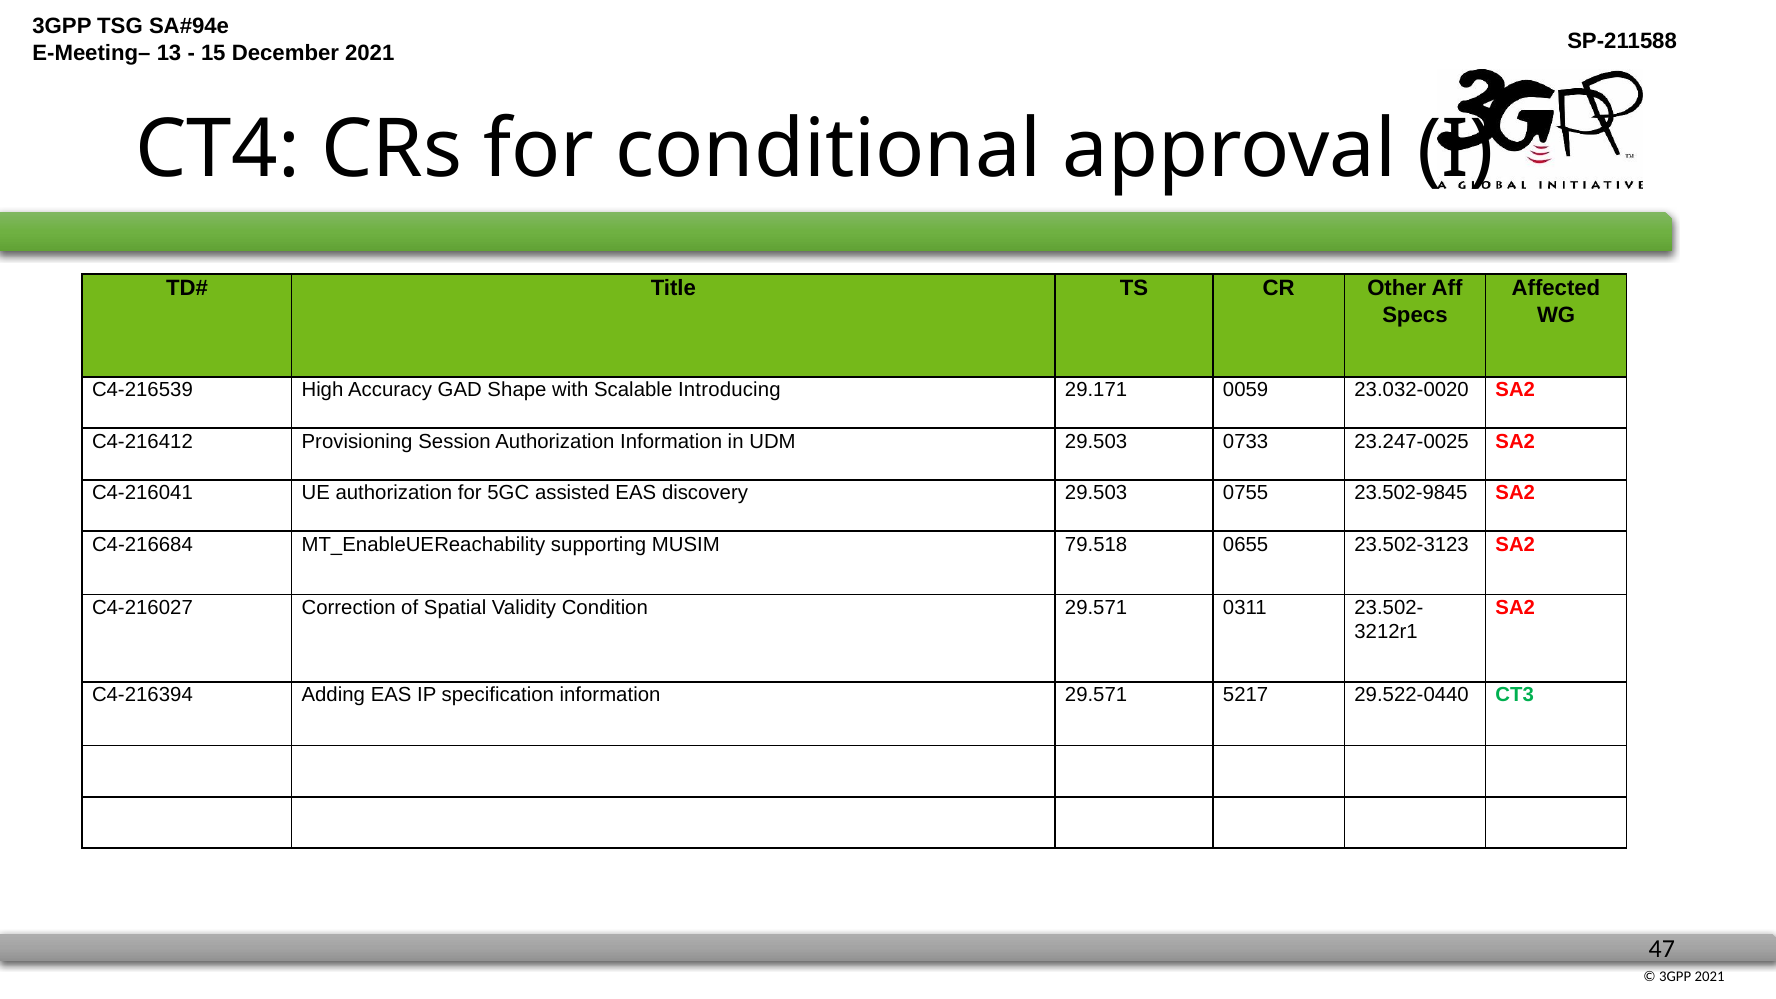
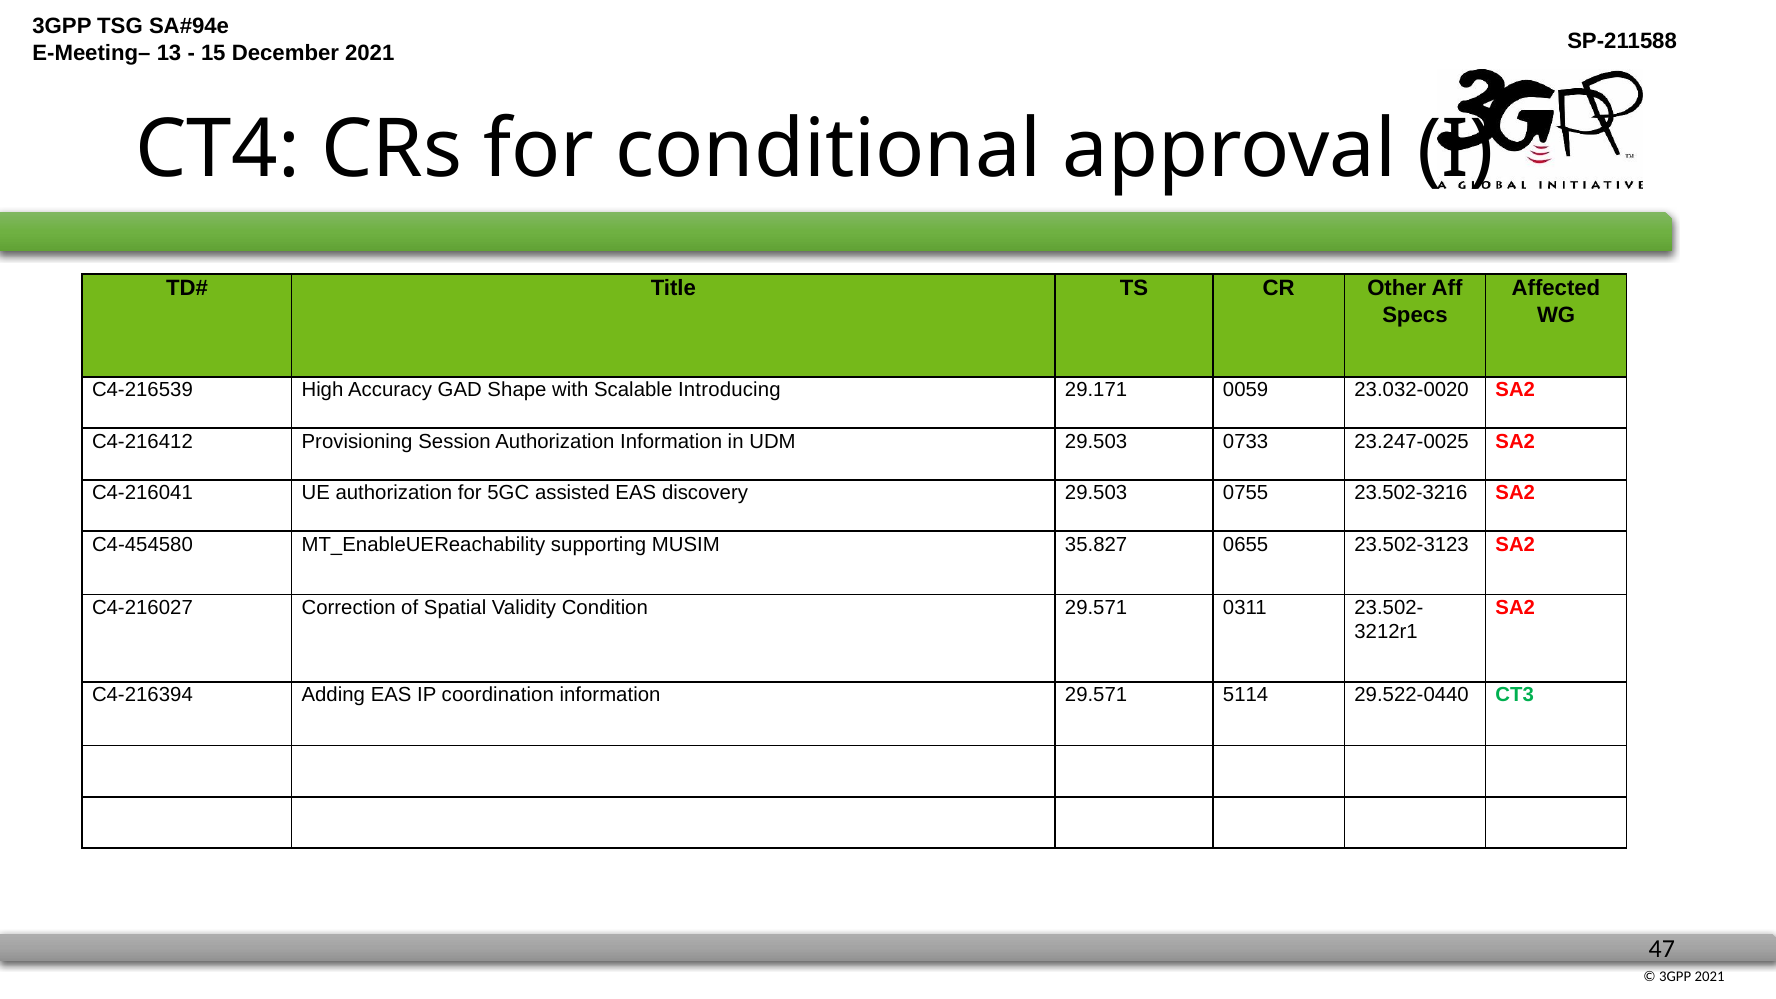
23.502-9845: 23.502-9845 -> 23.502-3216 (1411, 493)
C4-216684: C4-216684 -> C4-454580 (142, 544)
79.518: 79.518 -> 35.827 (1096, 544)
specification: specification -> coordination (498, 695)
5217: 5217 -> 5114 (1246, 695)
